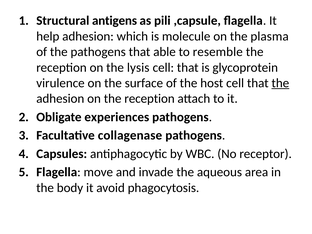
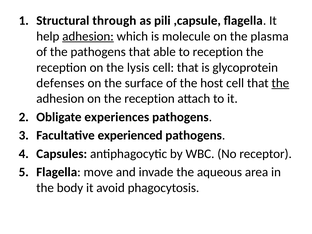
antigens: antigens -> through (114, 21)
adhesion underline: none -> present (88, 36)
to resemble: resemble -> reception (218, 52)
virulence: virulence -> defenses (60, 83)
collagenase: collagenase -> experienced (130, 135)
